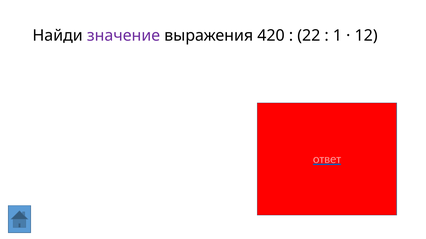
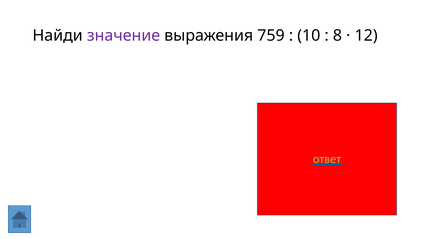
420: 420 -> 759 (271, 36)
22: 22 -> 10 (309, 36)
1: 1 -> 8 (337, 36)
ответ colour: pink -> light green (327, 159)
